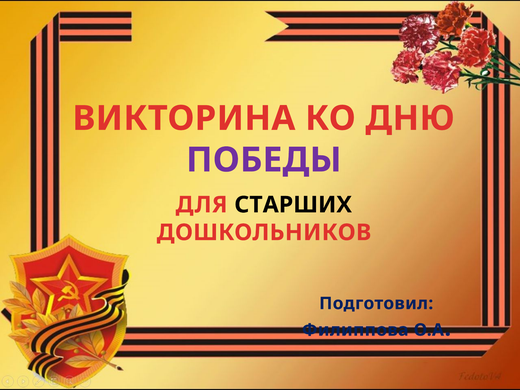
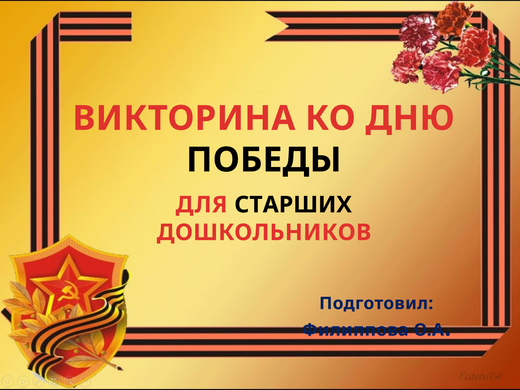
ПОБЕДЫ colour: purple -> black (264, 160)
